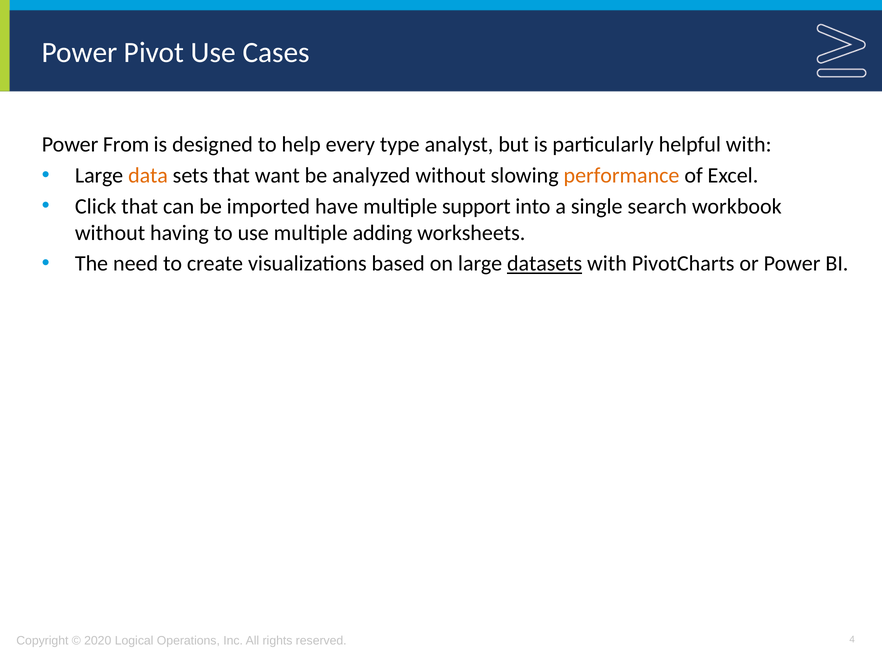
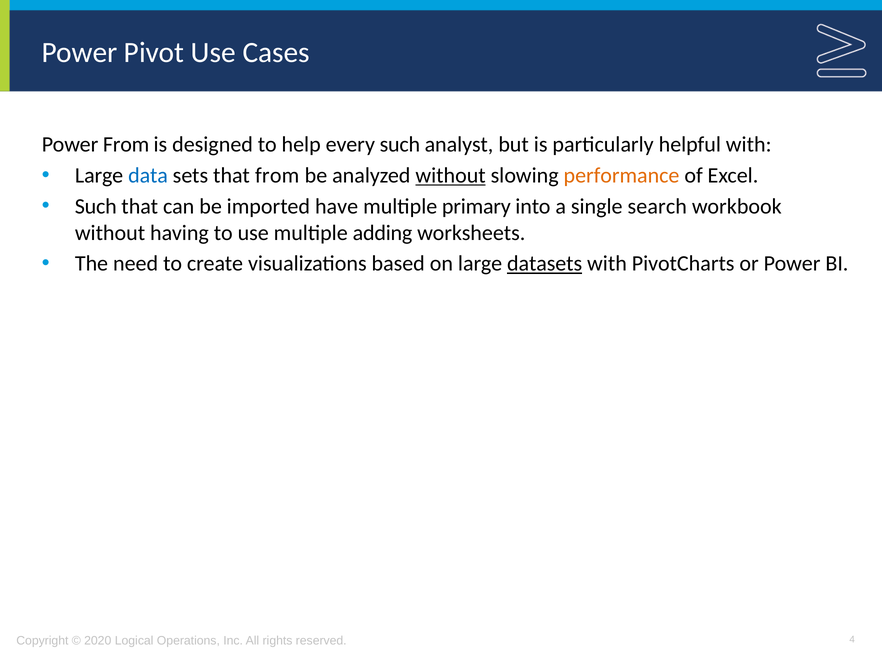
every type: type -> such (400, 145)
data colour: orange -> blue (148, 176)
that want: want -> from (277, 176)
without underline: none -> present (451, 176)
Click: Click -> Such (96, 207)
support: support -> primary (476, 207)
